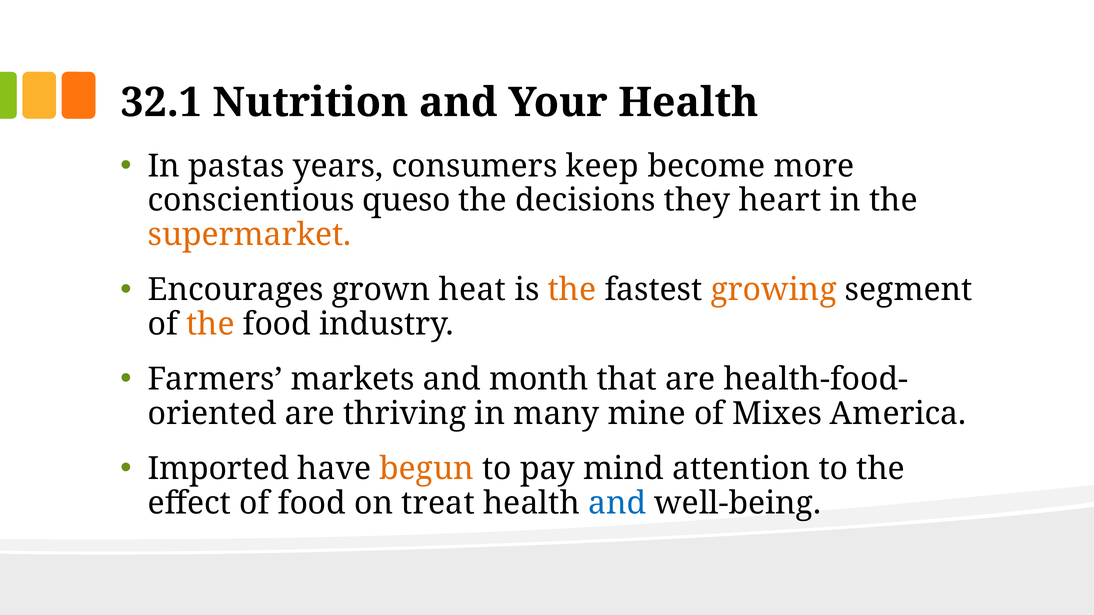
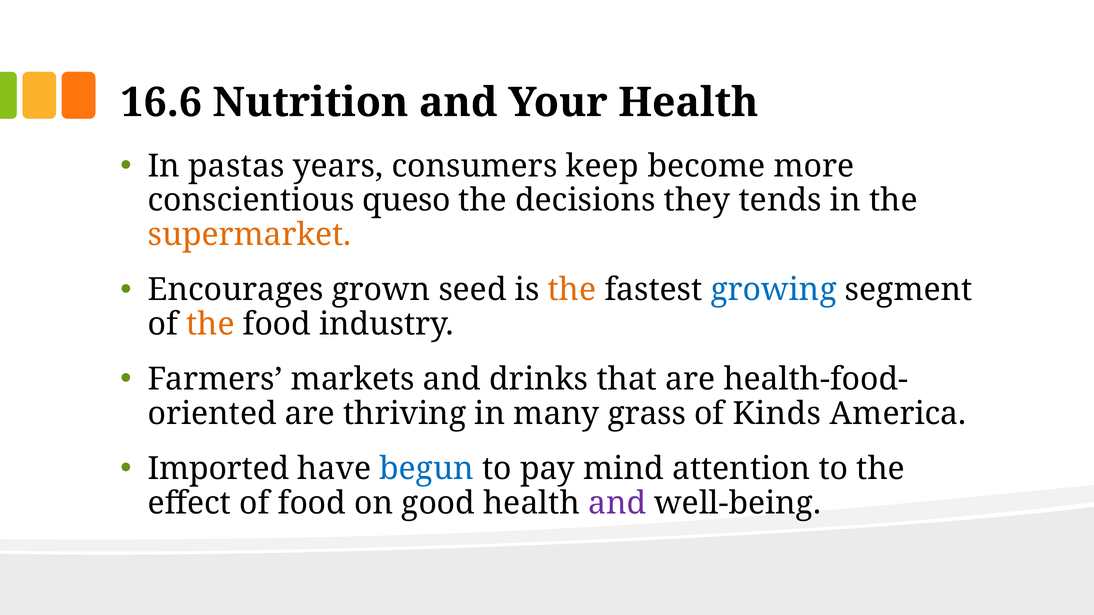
32.1: 32.1 -> 16.6 (161, 103)
heart: heart -> tends (780, 201)
heat: heat -> seed (473, 290)
growing colour: orange -> blue (774, 290)
month: month -> drinks (539, 380)
mine: mine -> grass (647, 414)
Mixes: Mixes -> Kinds (777, 414)
begun colour: orange -> blue (427, 469)
treat: treat -> good (438, 504)
and colour: blue -> purple (617, 504)
